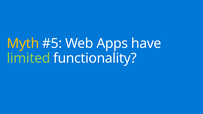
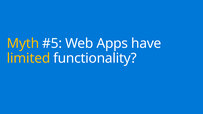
limited colour: light green -> yellow (29, 58)
